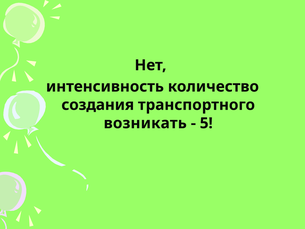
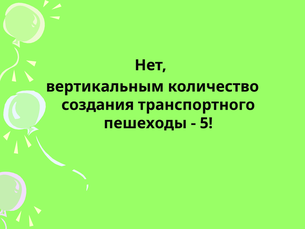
интенсивность: интенсивность -> вертикальным (105, 86)
возникать: возникать -> пешеходы (145, 123)
